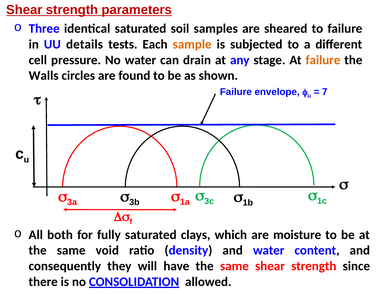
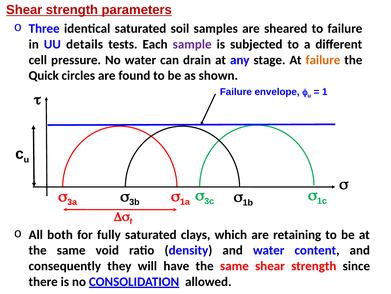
sample colour: orange -> purple (192, 44)
Walls: Walls -> Quick (44, 75)
7: 7 -> 1 (325, 92)
moisture: moisture -> retaining (297, 234)
